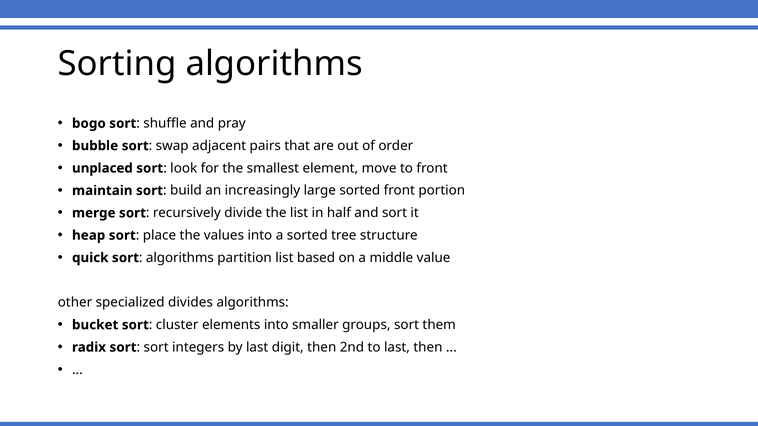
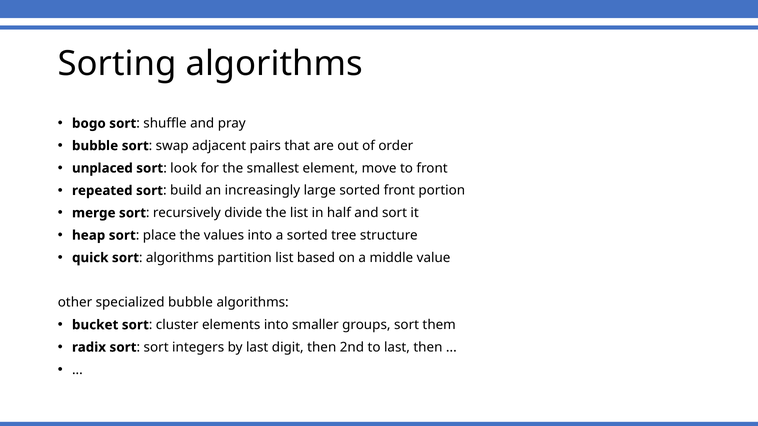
maintain: maintain -> repeated (102, 191)
specialized divides: divides -> bubble (190, 303)
